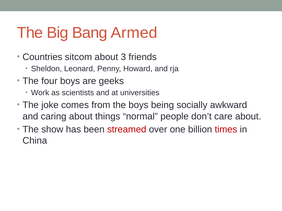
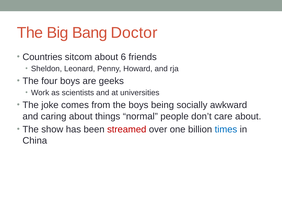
Armed: Armed -> Doctor (134, 33)
3: 3 -> 6 (123, 57)
times colour: red -> blue (226, 130)
